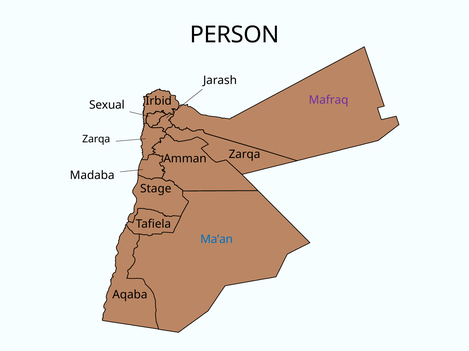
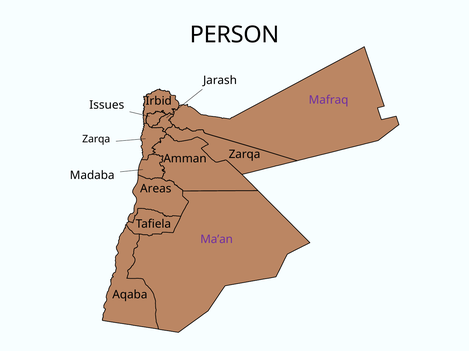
Sexual: Sexual -> Issues (107, 105)
Stage: Stage -> Areas (156, 189)
Ma’an colour: blue -> purple (217, 240)
